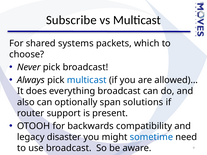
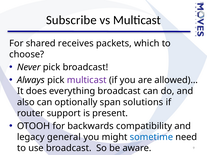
systems: systems -> receives (76, 43)
multicast colour: blue -> purple (87, 80)
disaster: disaster -> general (64, 137)
